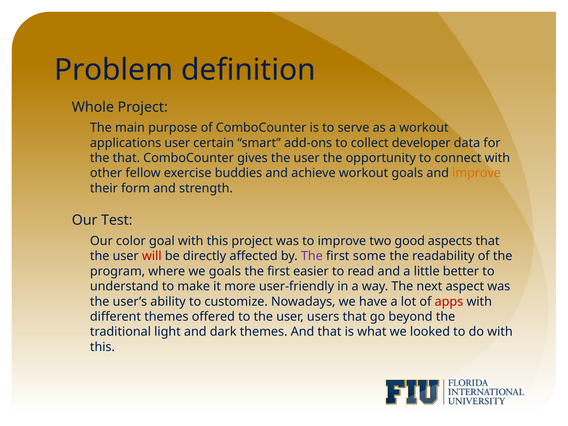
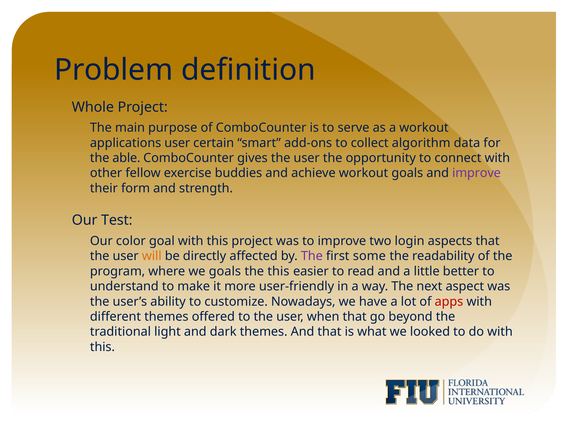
developer: developer -> algorithm (421, 143)
the that: that -> able (126, 158)
improve colour: orange -> purple (477, 173)
good: good -> login (410, 241)
will colour: red -> orange (152, 256)
first: first -> this (278, 271)
users: users -> when (323, 317)
